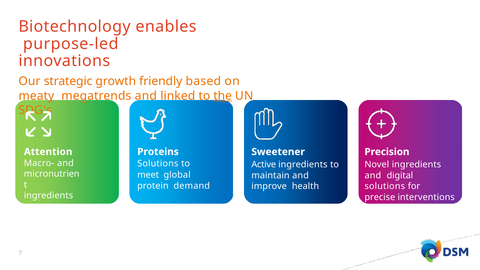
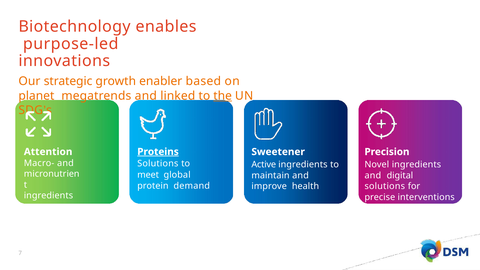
friendly: friendly -> enabler (161, 81)
meaty: meaty -> planet (36, 96)
Proteins underline: none -> present (158, 152)
